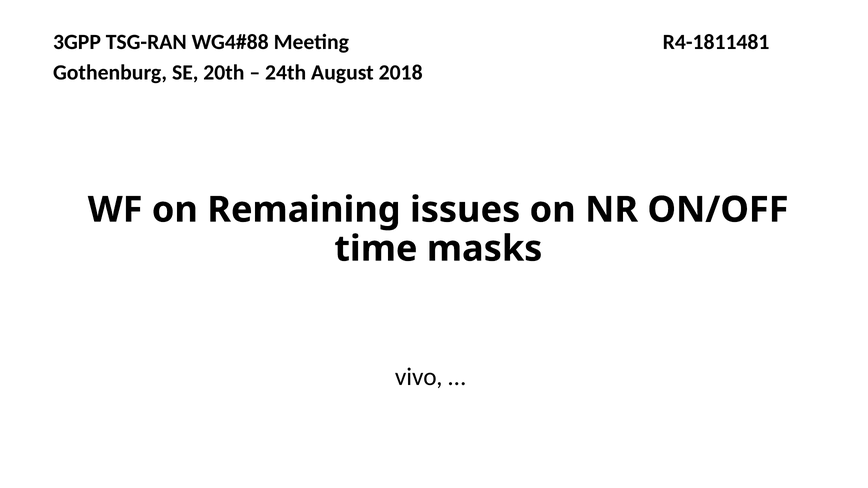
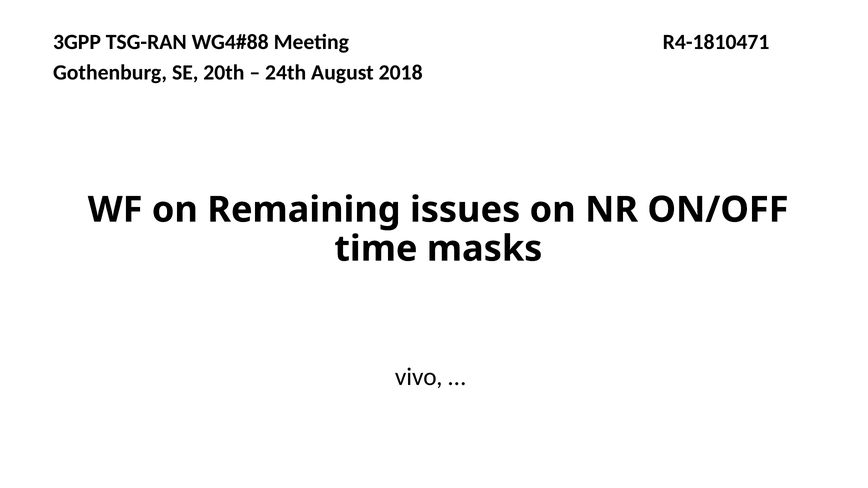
R4-1811481: R4-1811481 -> R4-1810471 (716, 42)
